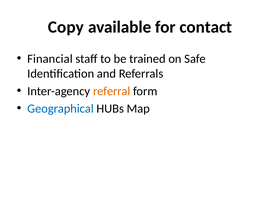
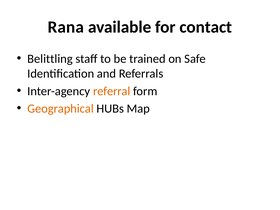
Copy: Copy -> Rana (66, 27)
Financial: Financial -> Belittling (50, 59)
Geographical colour: blue -> orange (61, 109)
